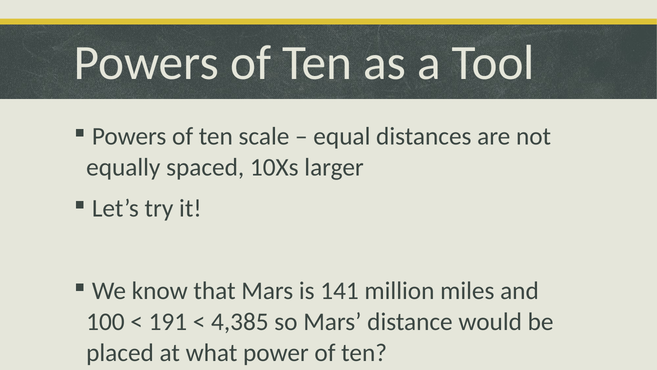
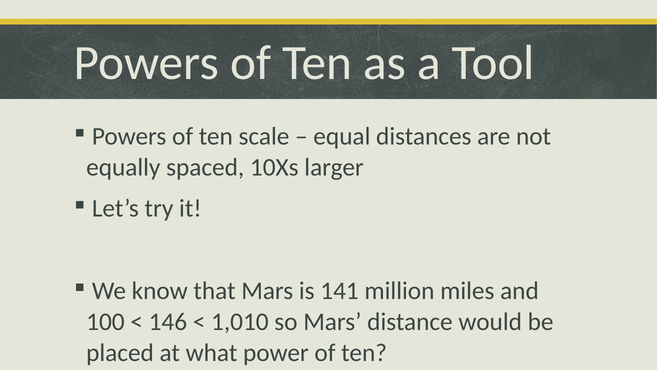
191: 191 -> 146 (168, 321)
4,385: 4,385 -> 1,010 (240, 321)
